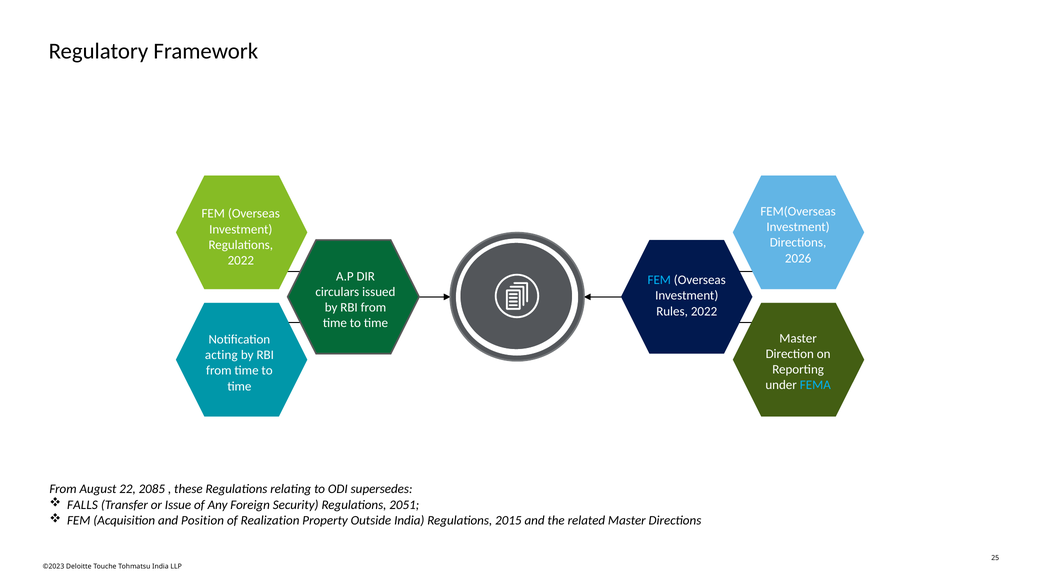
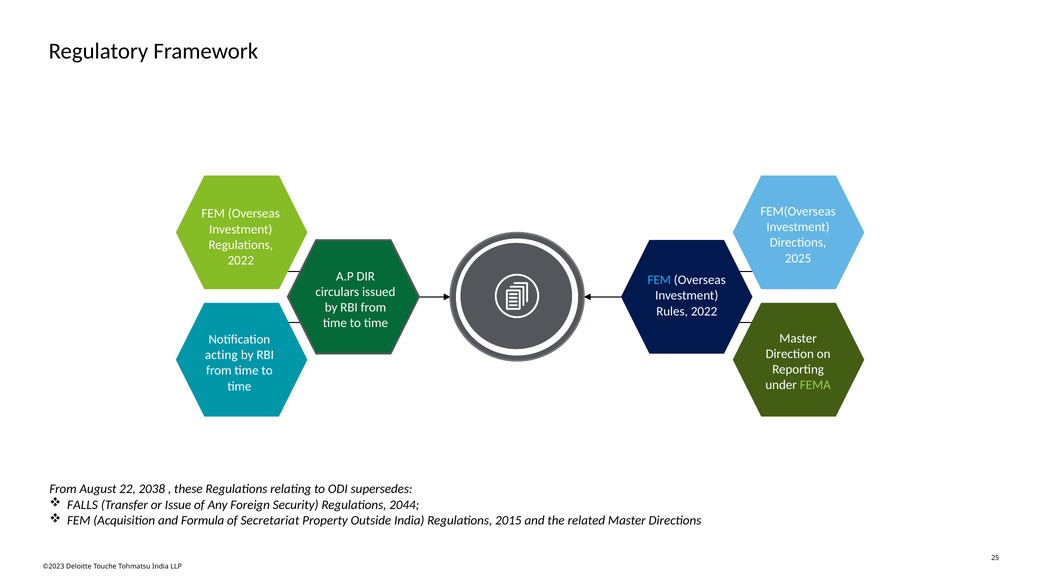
2026: 2026 -> 2025 (798, 258)
FEMA colour: light blue -> light green (815, 385)
2085: 2085 -> 2038 (152, 489)
2051: 2051 -> 2044 (404, 505)
Position: Position -> Formula (203, 520)
Realization: Realization -> Secretariat (270, 520)
